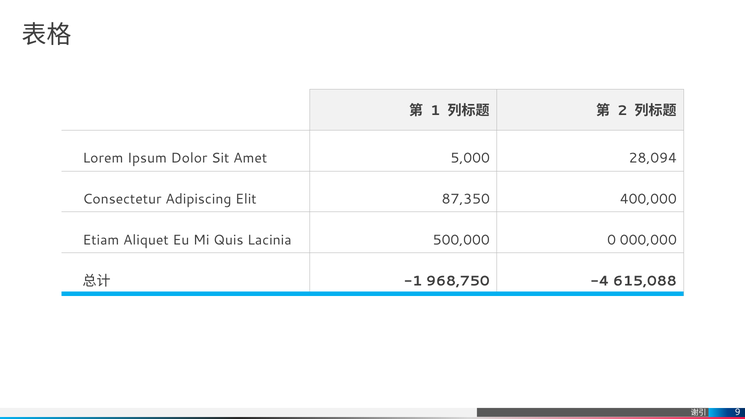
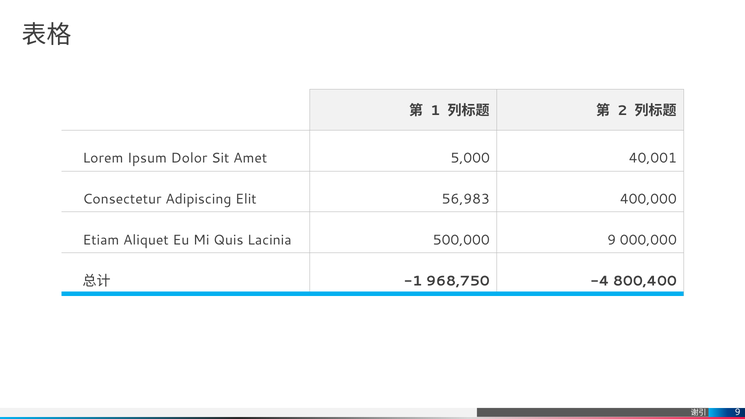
28,094: 28,094 -> 40,001 (653, 158)
87,350: 87,350 -> 56,983 (466, 199)
500,000 0: 0 -> 9 (612, 240)
615,088: 615,088 -> 800,400 (645, 281)
